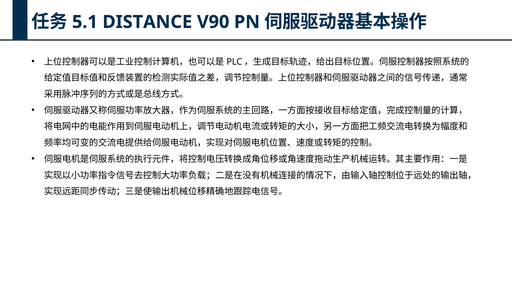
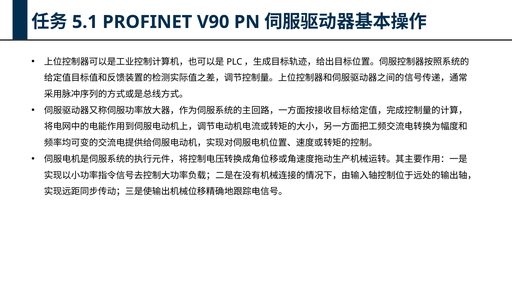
DISTANCE: DISTANCE -> PROFINET (147, 22)
